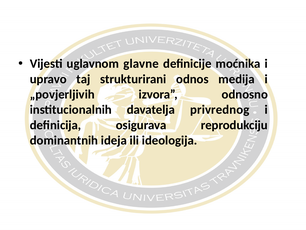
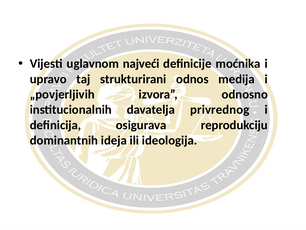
glavne: glavne -> najveći (141, 64)
